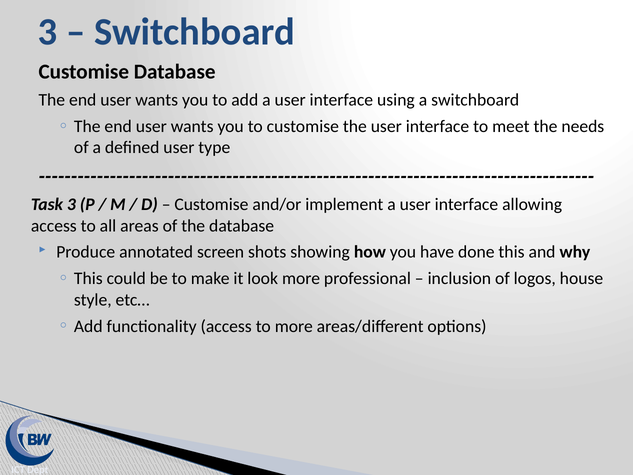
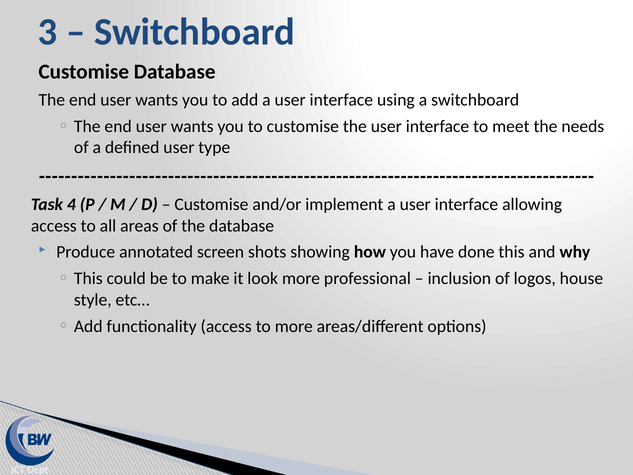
Task 3: 3 -> 4 (71, 205)
